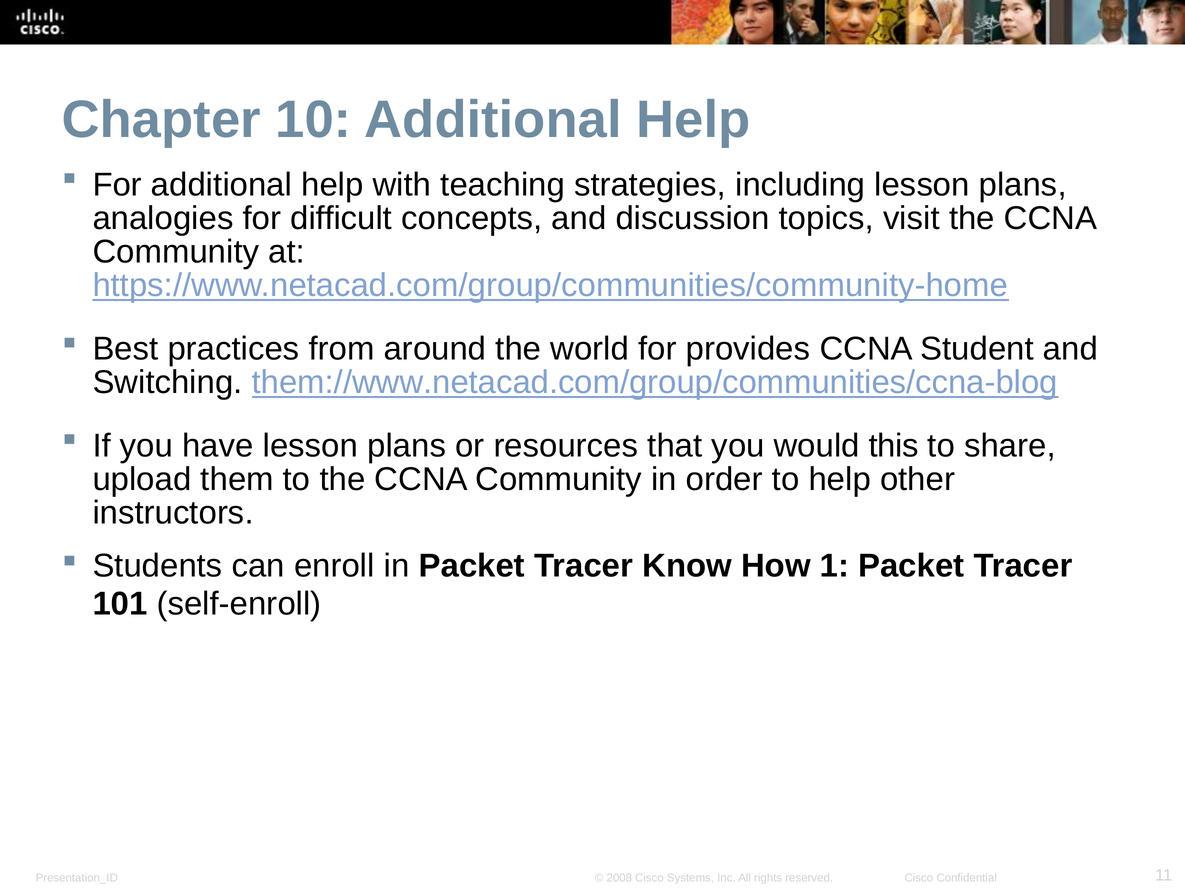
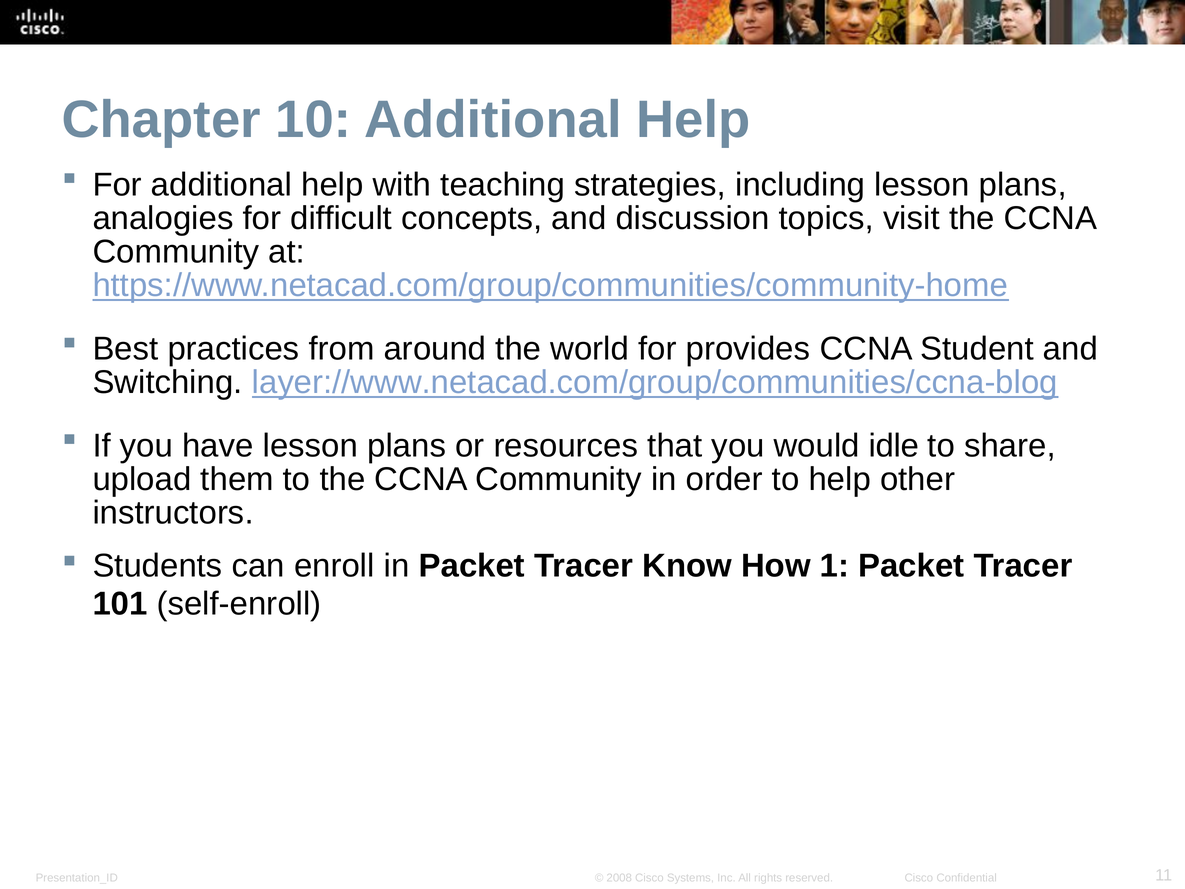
them://www.netacad.com/group/communities/ccna-blog: them://www.netacad.com/group/communities/ccna-blog -> layer://www.netacad.com/group/communities/ccna-blog (655, 382)
this: this -> idle (894, 446)
